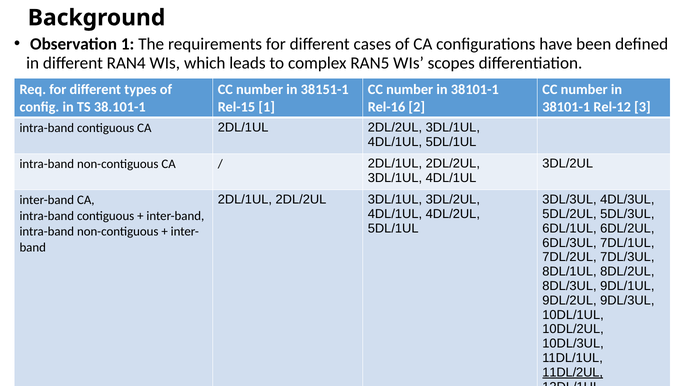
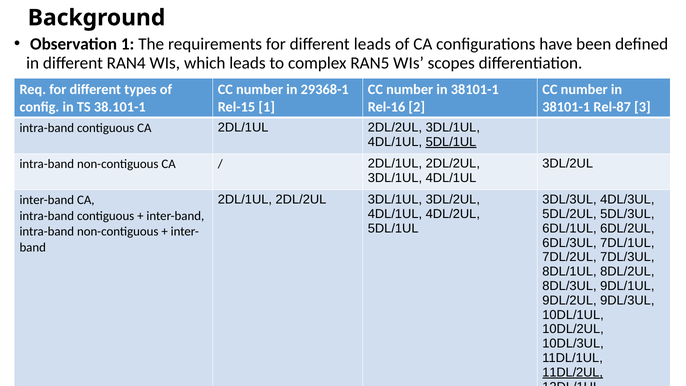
different cases: cases -> leads (372, 44)
38151-1: 38151-1 -> 29368-1 (325, 90)
Rel-12: Rel-12 -> Rel-87 (612, 107)
5DL/1UL underline: none -> present (451, 142)
